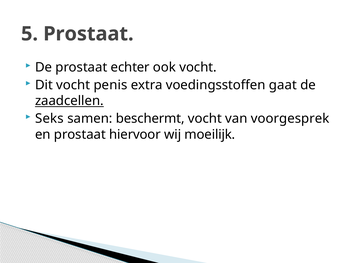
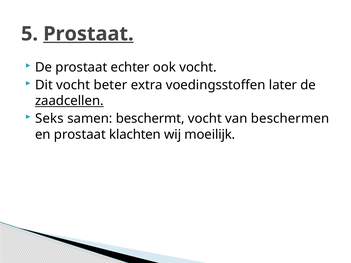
Prostaat underline: none -> present (88, 34)
penis: penis -> beter (110, 85)
gaat: gaat -> later (283, 85)
voorgesprek: voorgesprek -> beschermen (290, 119)
hiervoor: hiervoor -> klachten (135, 135)
